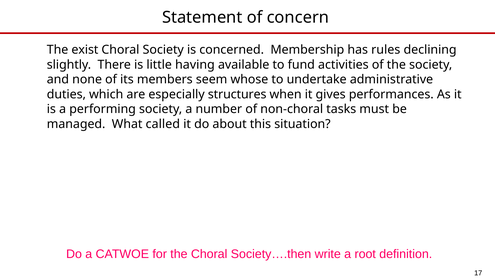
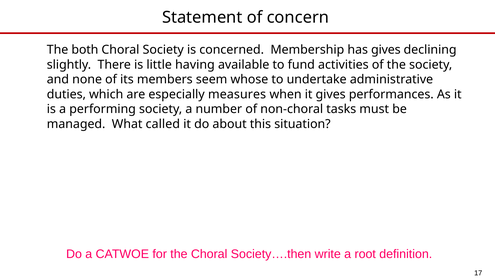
exist: exist -> both (85, 50)
has rules: rules -> gives (386, 50)
structures: structures -> measures (237, 94)
